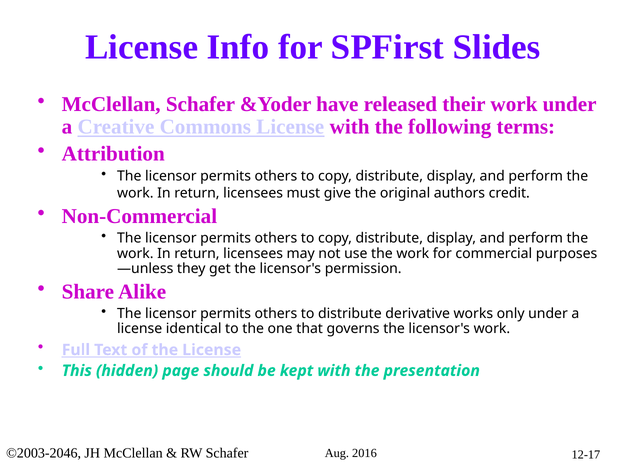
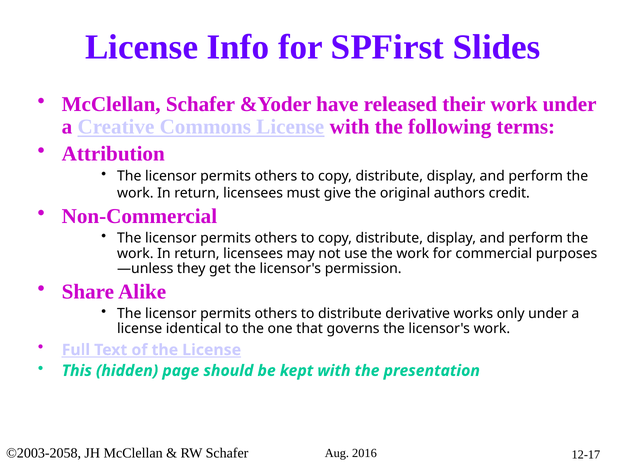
©2003-2046: ©2003-2046 -> ©2003-2058 (44, 453)
